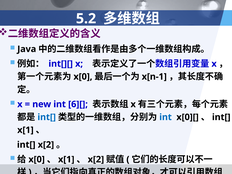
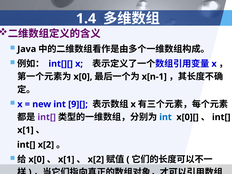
5.2: 5.2 -> 1.4 (86, 19)
6][: 6][ -> 9][ (78, 104)
int[ colour: blue -> purple (47, 117)
